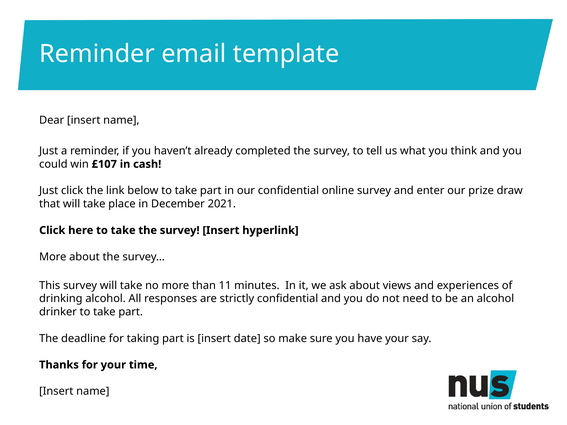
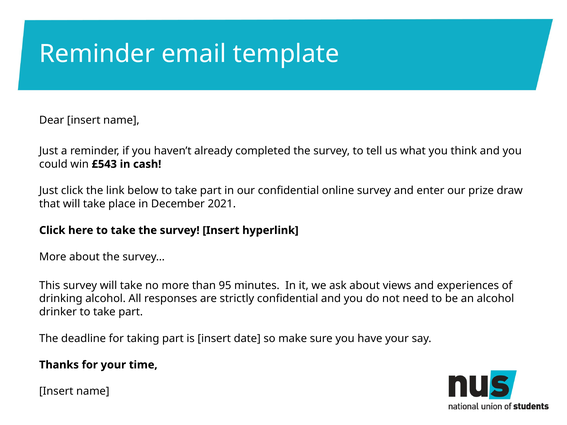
£107: £107 -> £543 (104, 164)
11: 11 -> 95 (225, 286)
